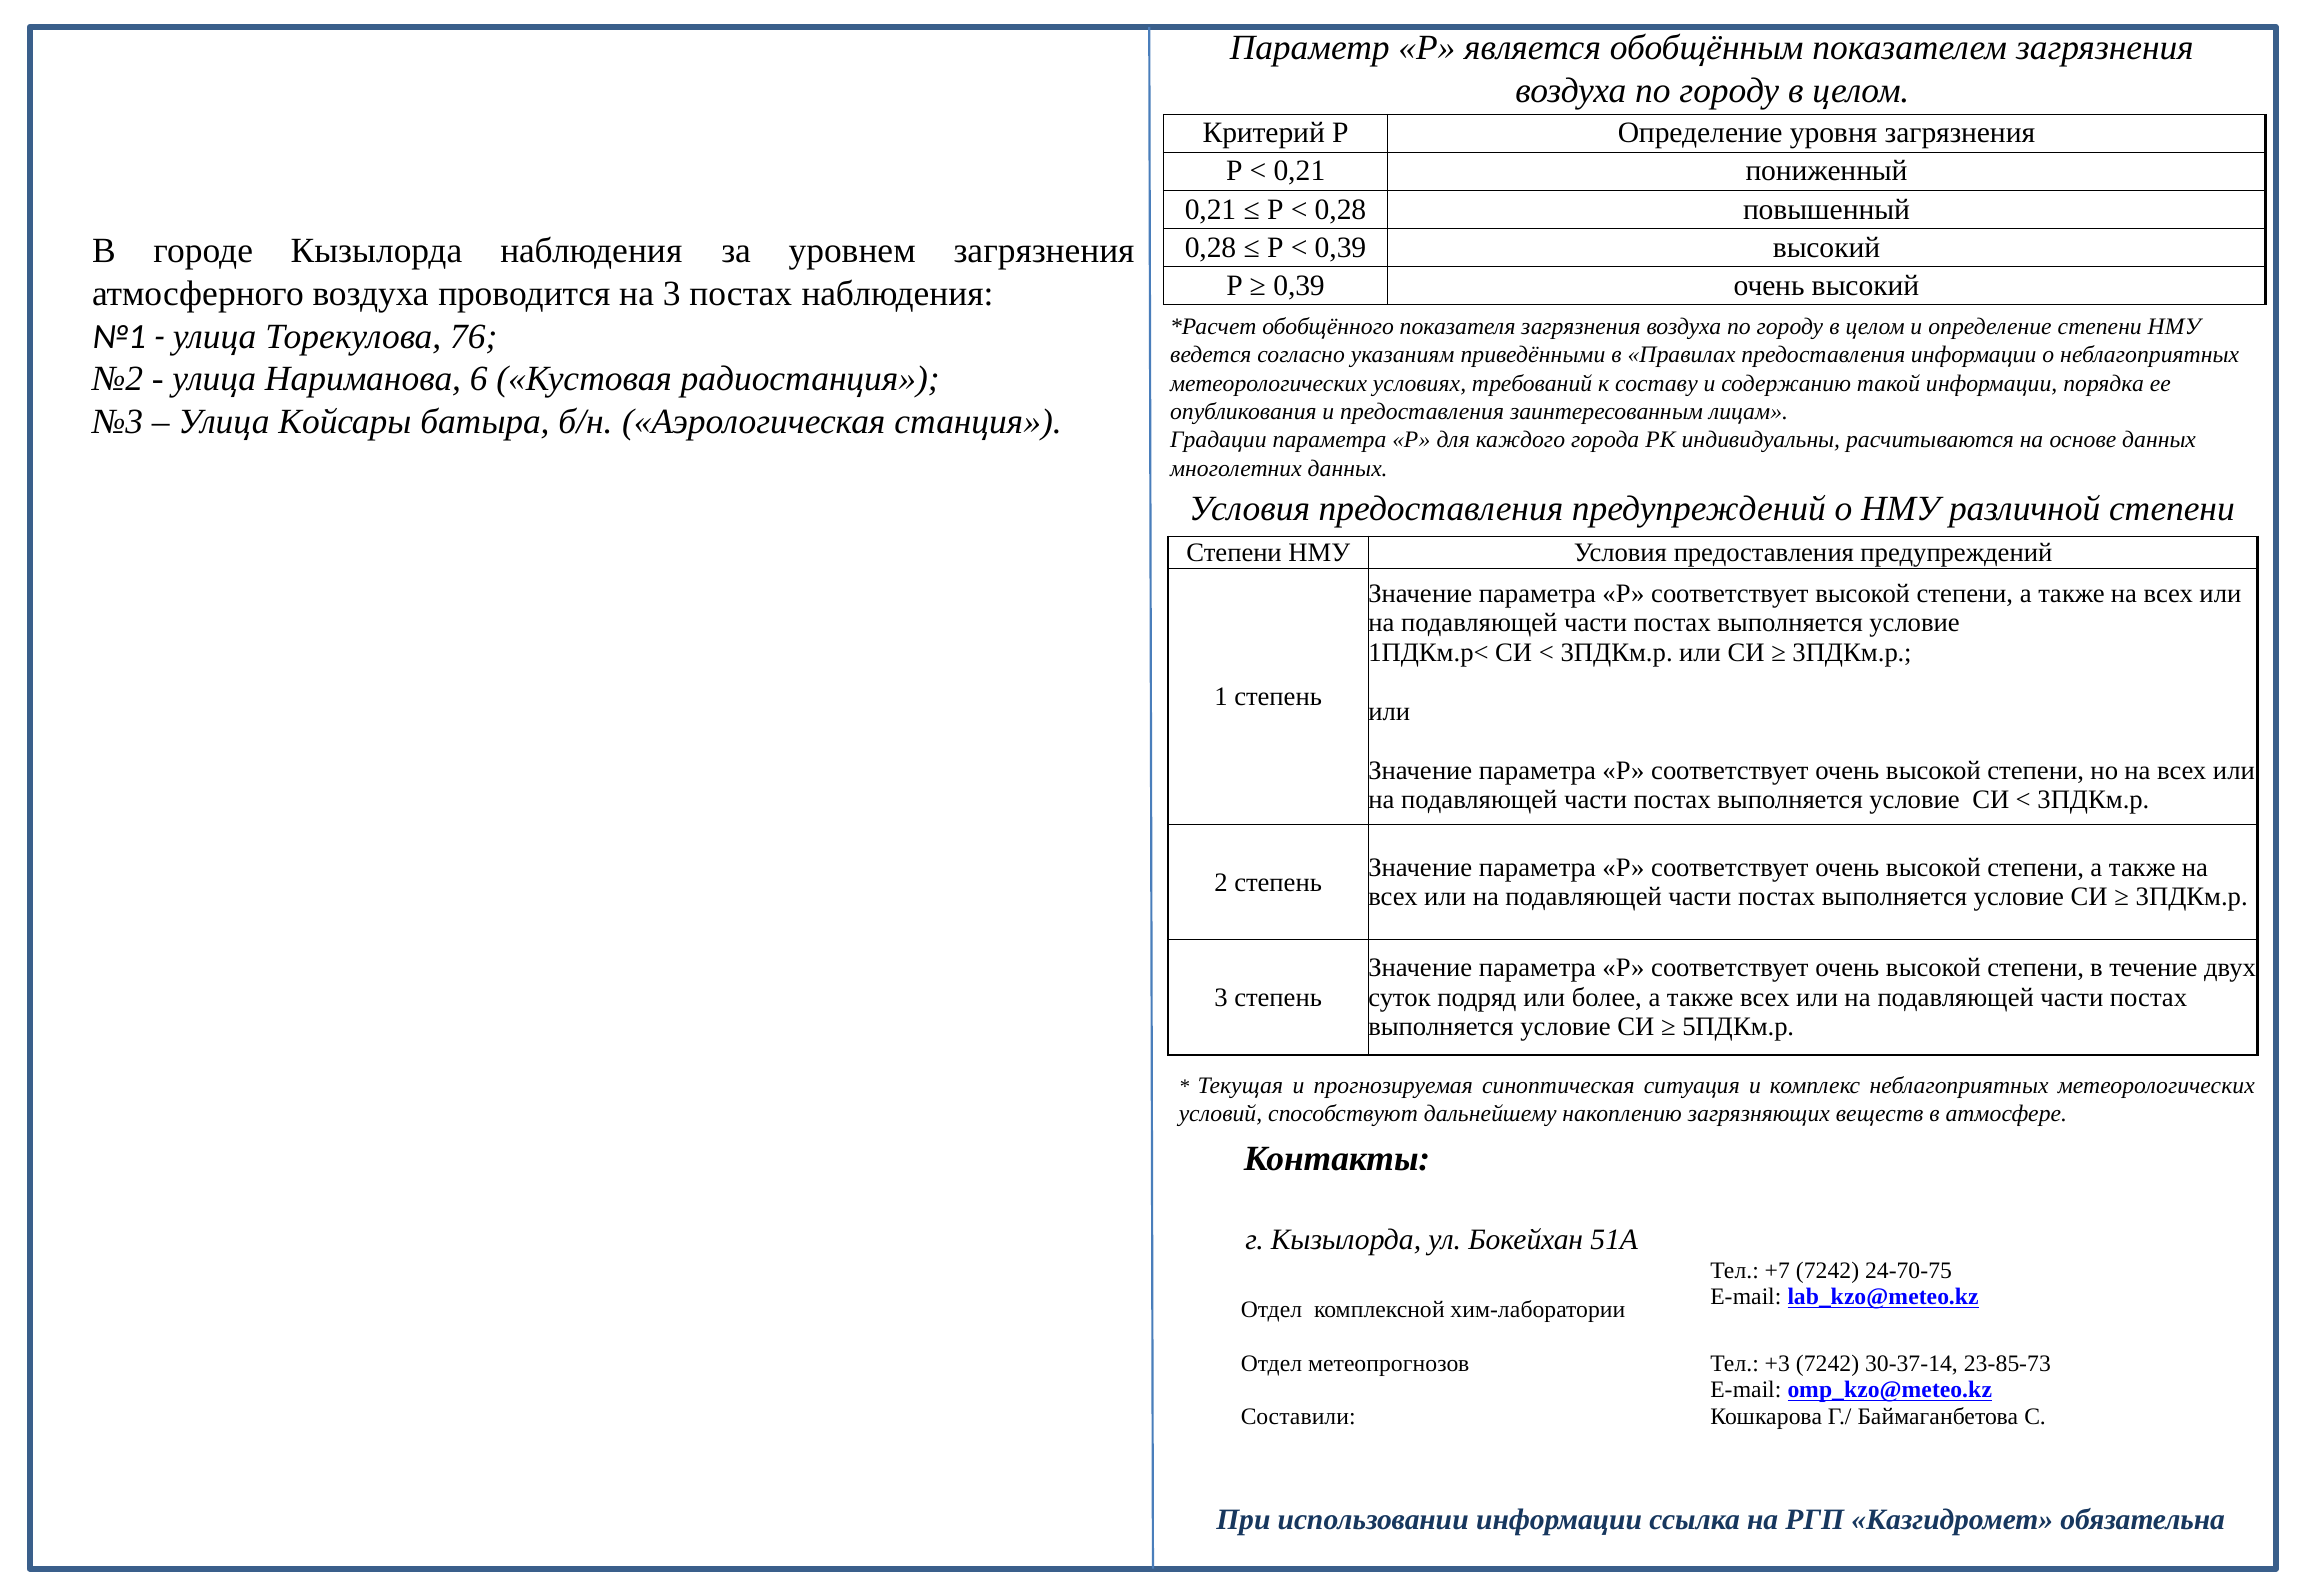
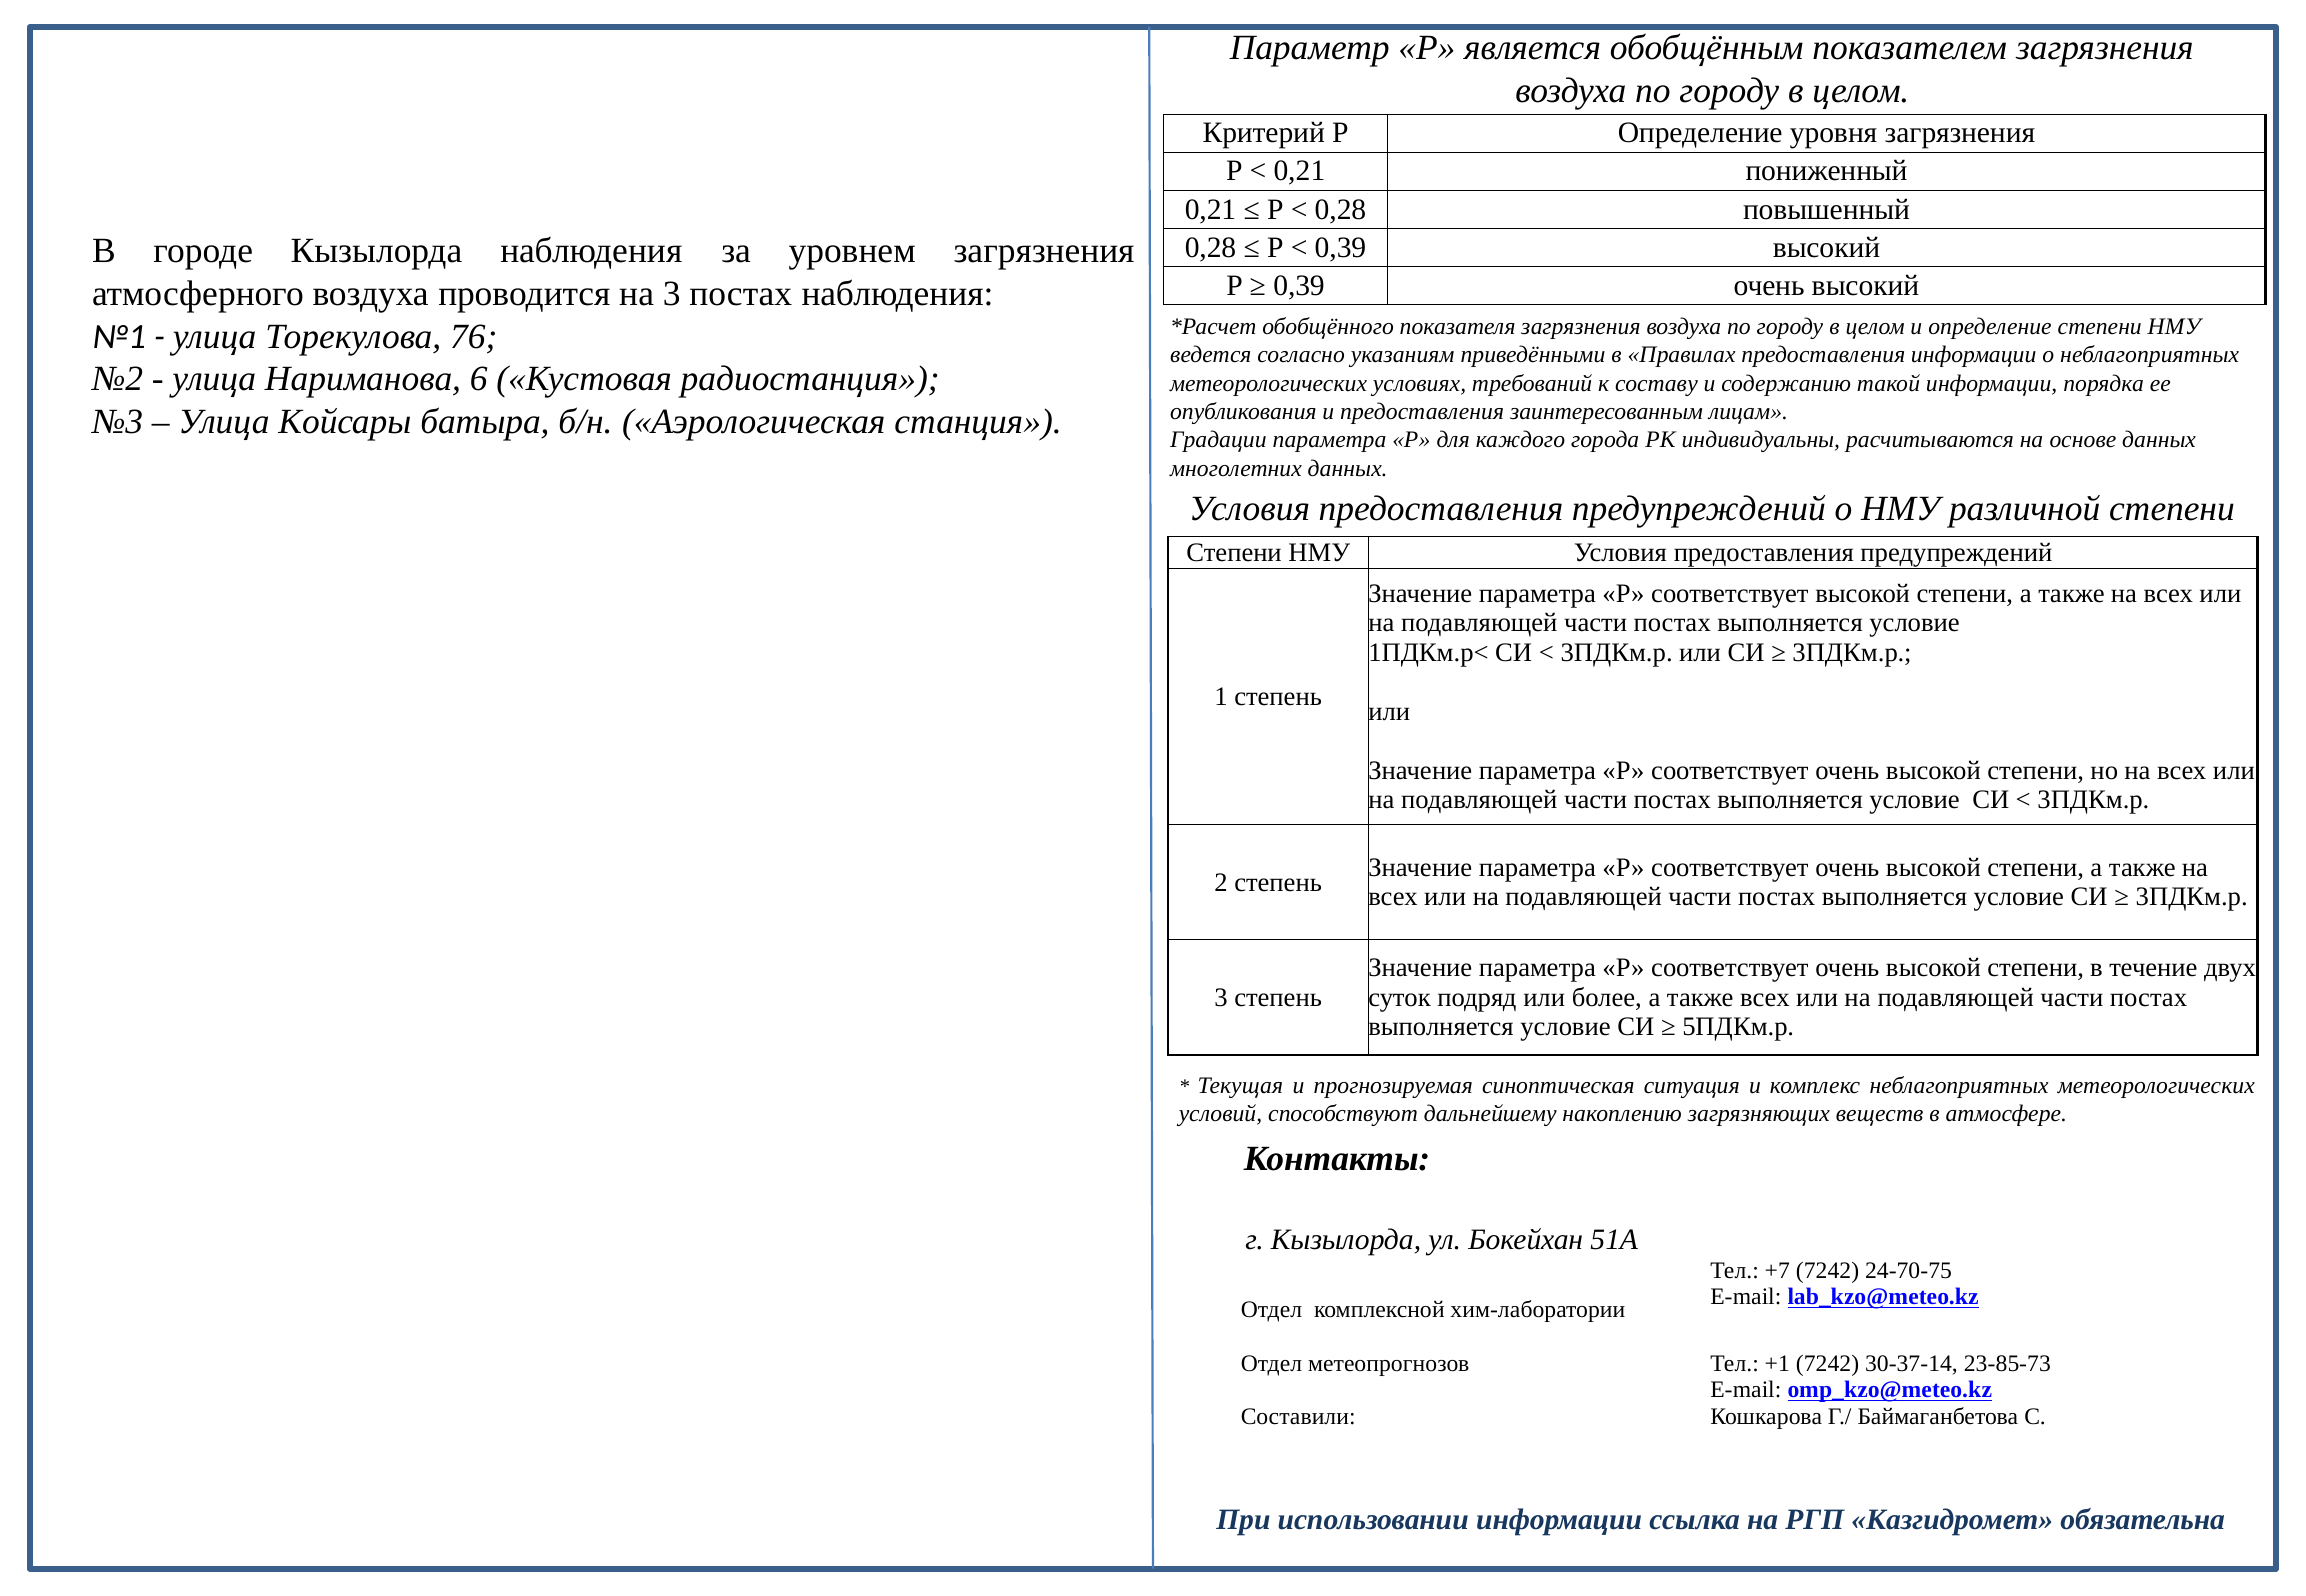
+3: +3 -> +1 (1777, 1364)
